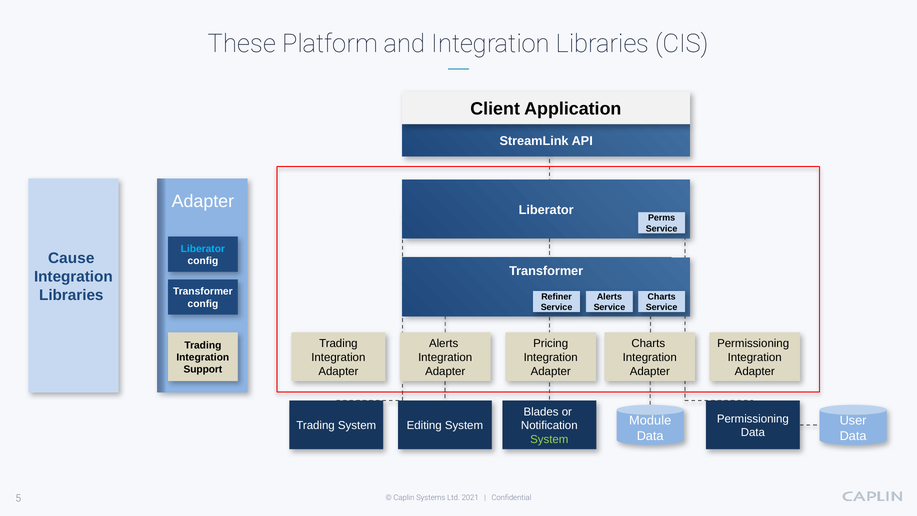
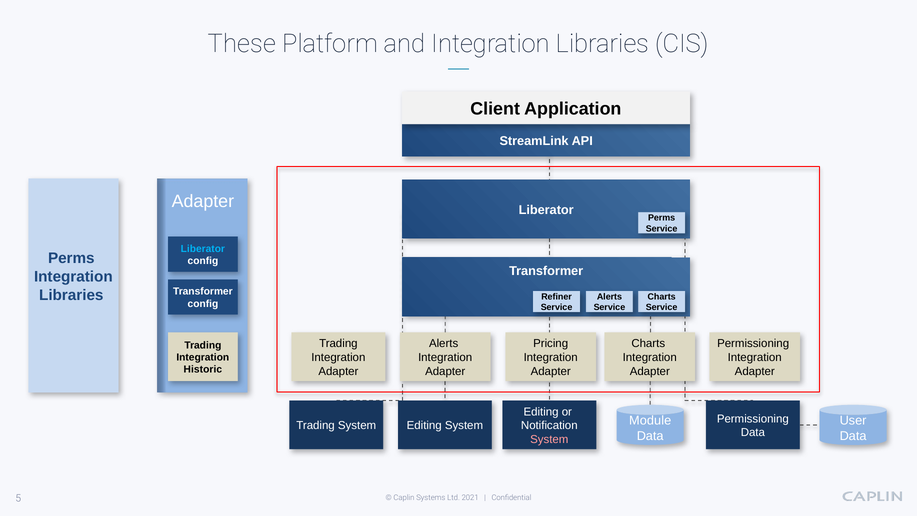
Cause: Cause -> Perms (71, 258)
Support: Support -> Historic (203, 370)
Blades: Blades -> Editing (541, 412)
System colour: light green -> pink (549, 439)
